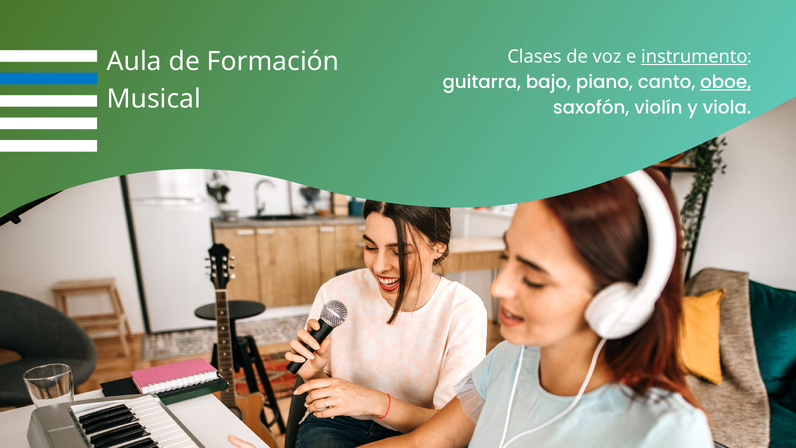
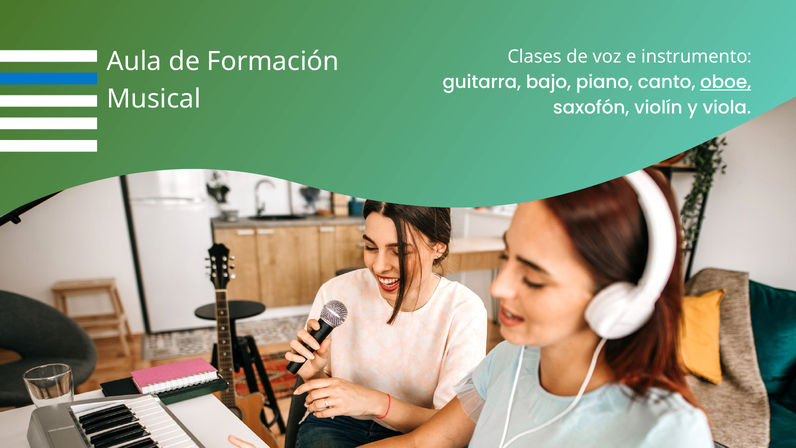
instrumento underline: present -> none (694, 57)
